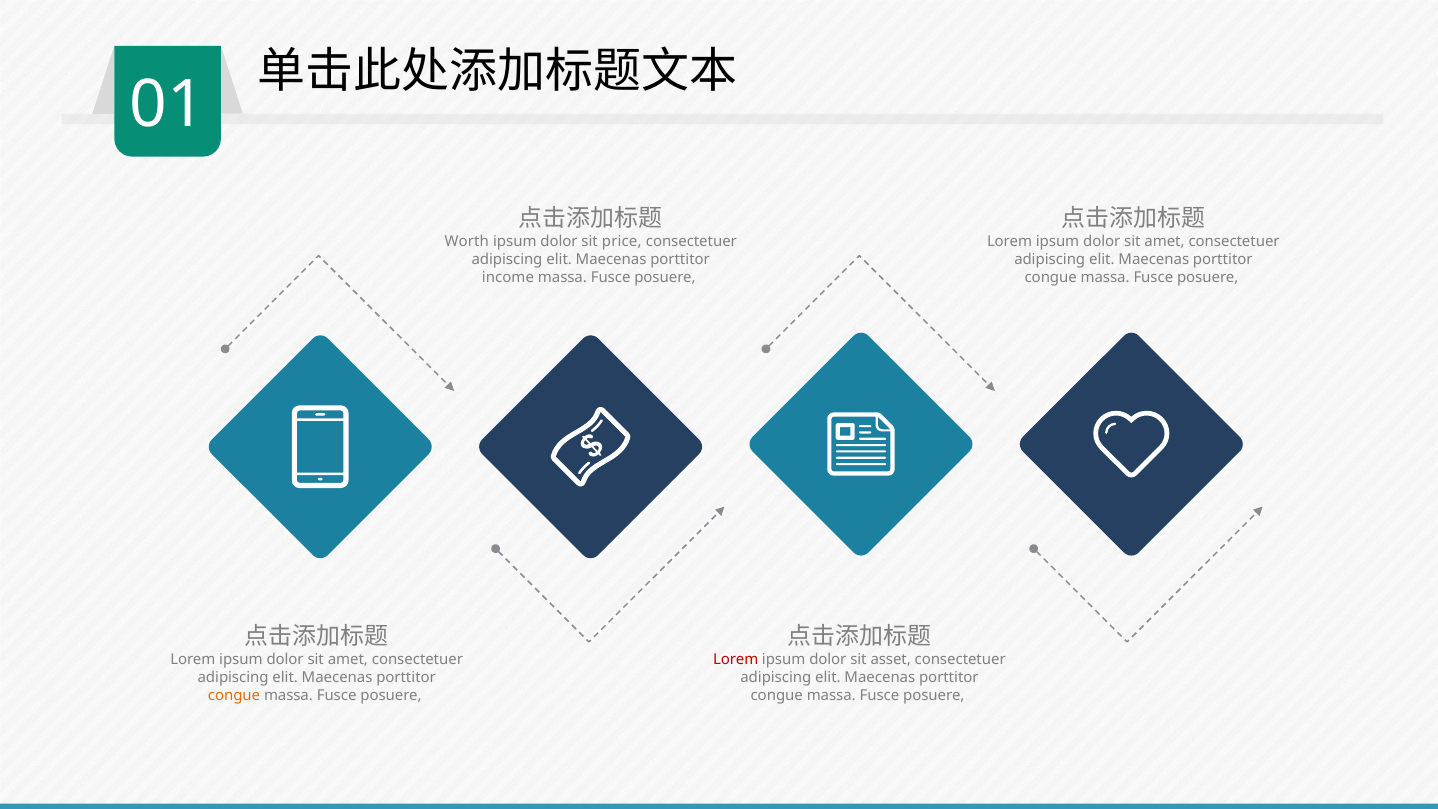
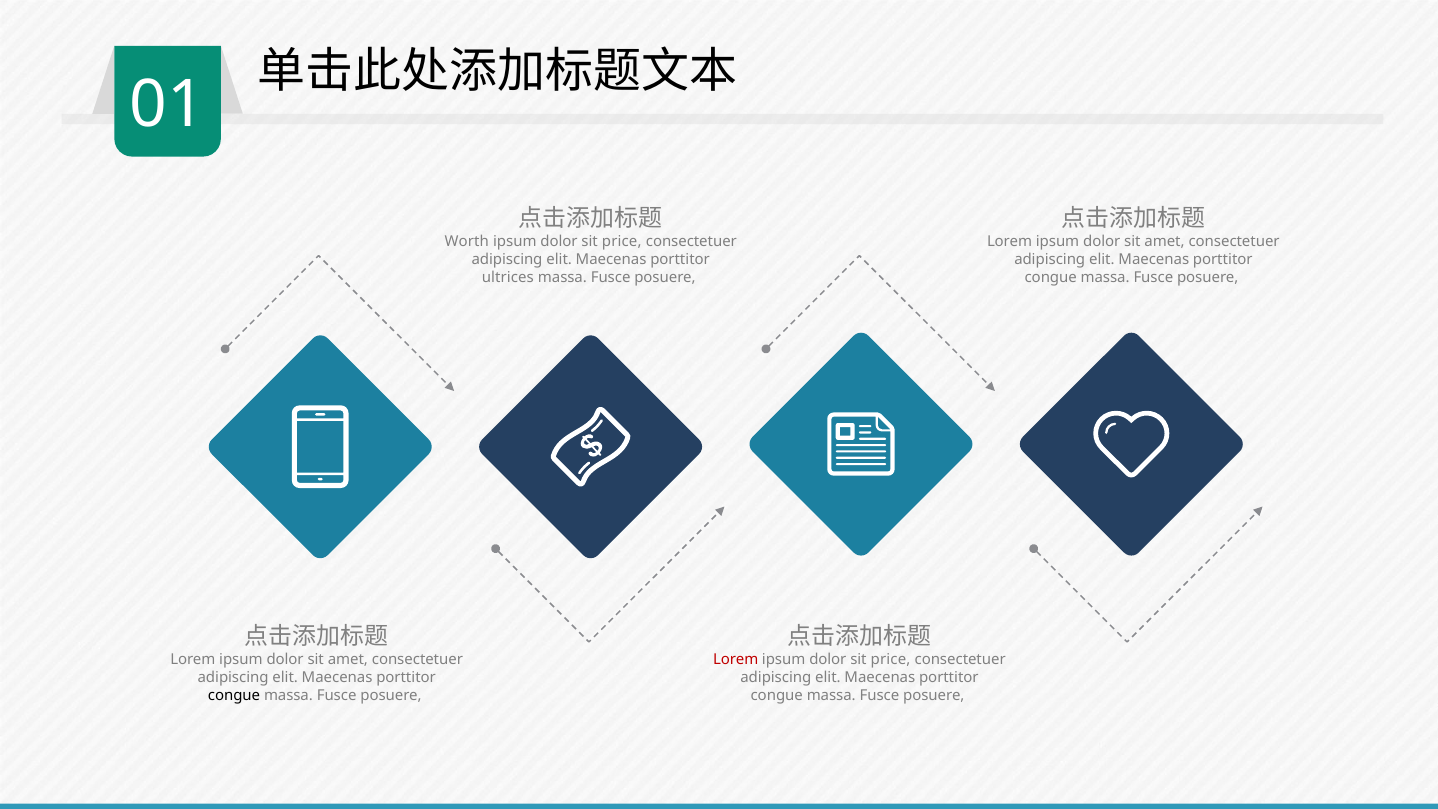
income: income -> ultrices (508, 278)
asset: asset -> price (891, 660)
congue colour: orange -> black (234, 696)
